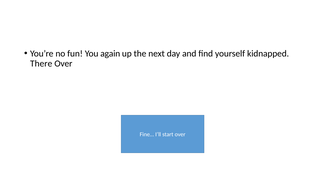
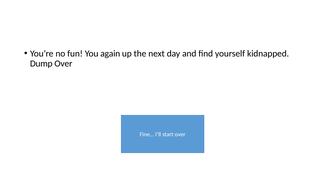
There: There -> Dump (41, 64)
